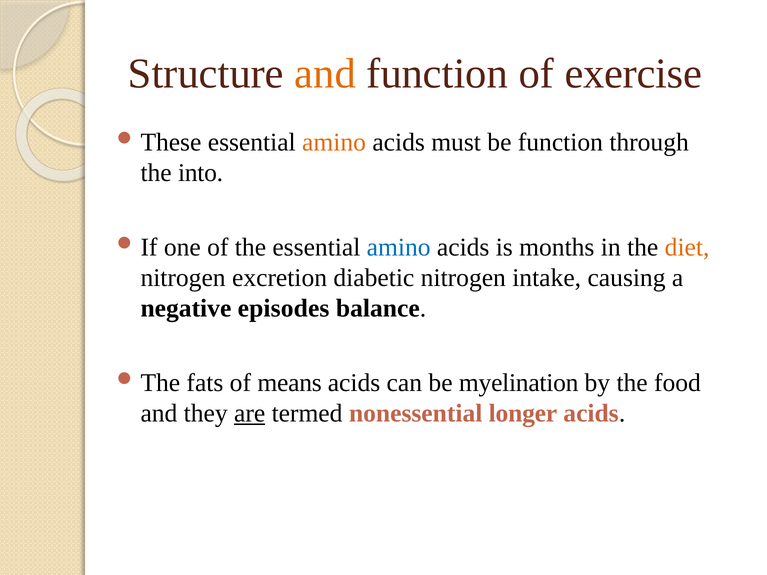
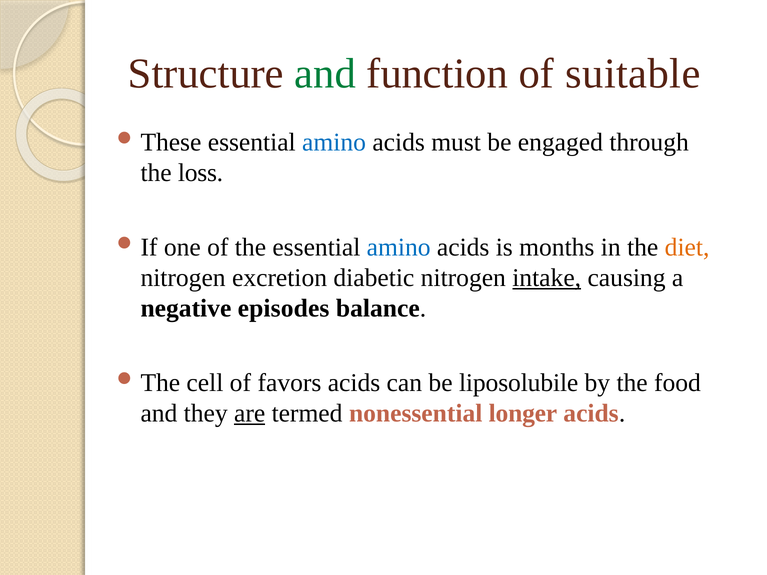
and colour: orange -> green (325, 74)
exercise: exercise -> suitable (633, 74)
amino colour: orange -> blue (334, 142)
be function: function -> engaged (560, 142)
into: into -> loss (201, 173)
intake underline: none -> present (547, 278)
fats: fats -> cell (205, 383)
means: means -> favors (289, 383)
myelination: myelination -> liposolubile (519, 383)
